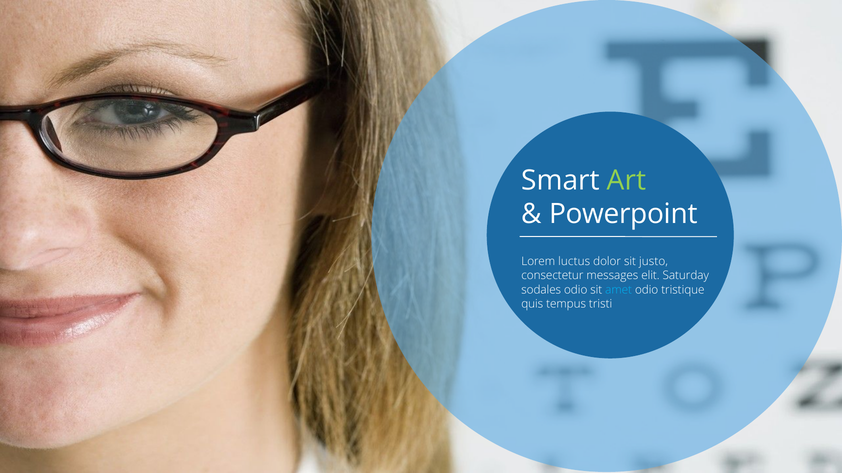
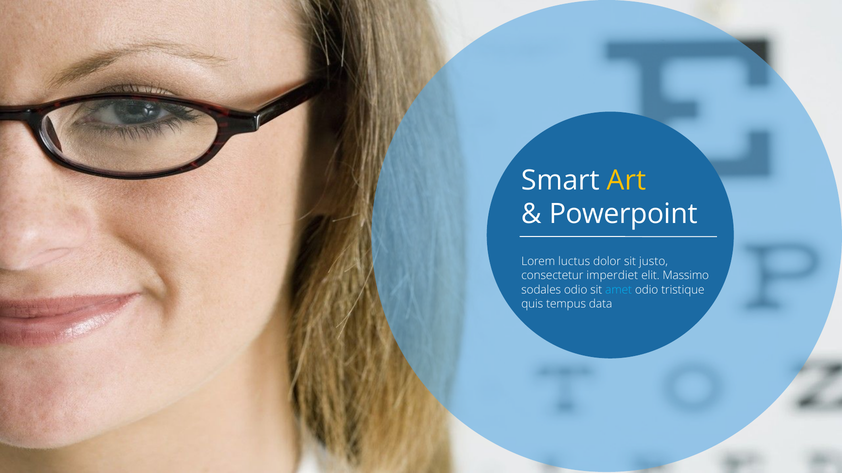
Art colour: light green -> yellow (627, 181)
messages: messages -> imperdiet (612, 276)
Saturday: Saturday -> Massimo (686, 276)
tristi: tristi -> data (601, 304)
